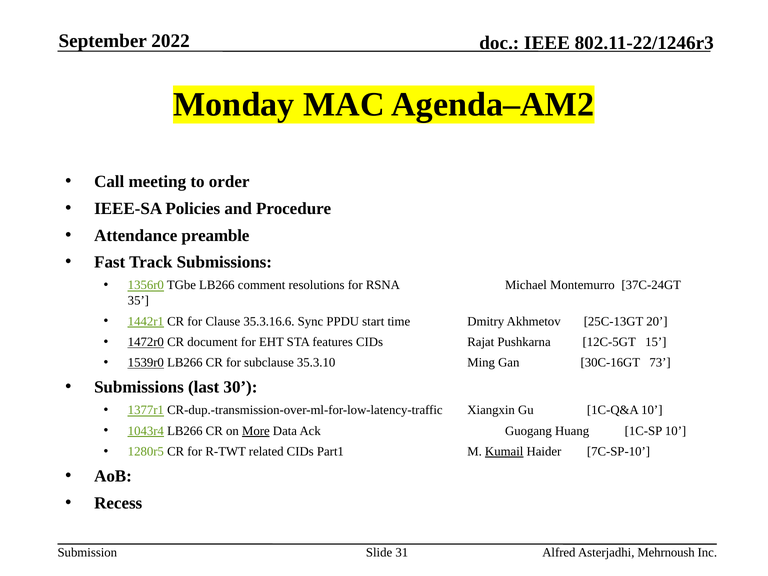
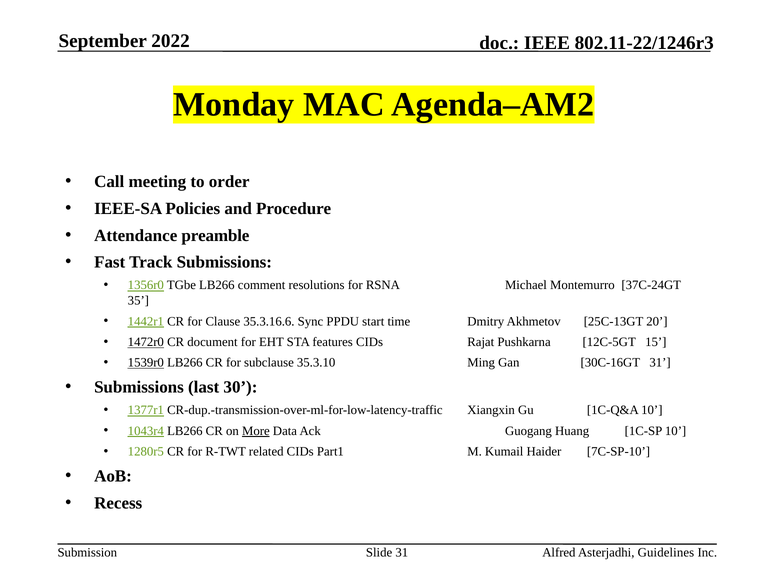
30C-16GT 73: 73 -> 31 (660, 363)
Kumail underline: present -> none (504, 452)
Mehrnoush: Mehrnoush -> Guidelines (666, 552)
